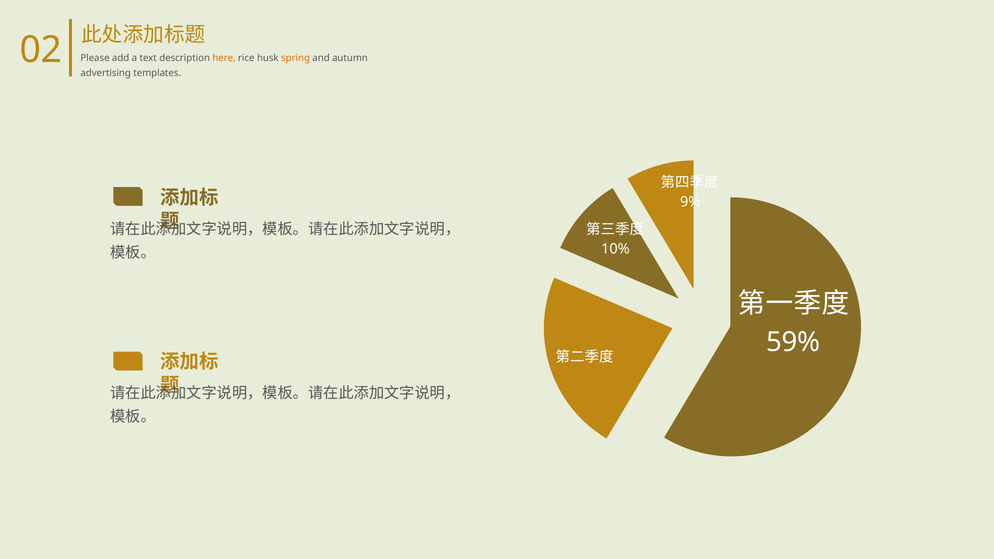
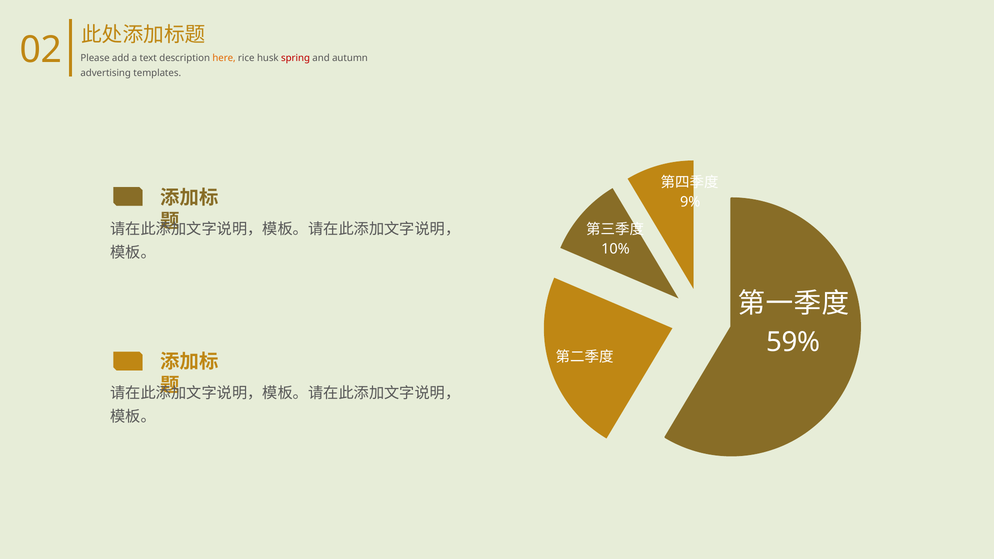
spring colour: orange -> red (296, 58)
